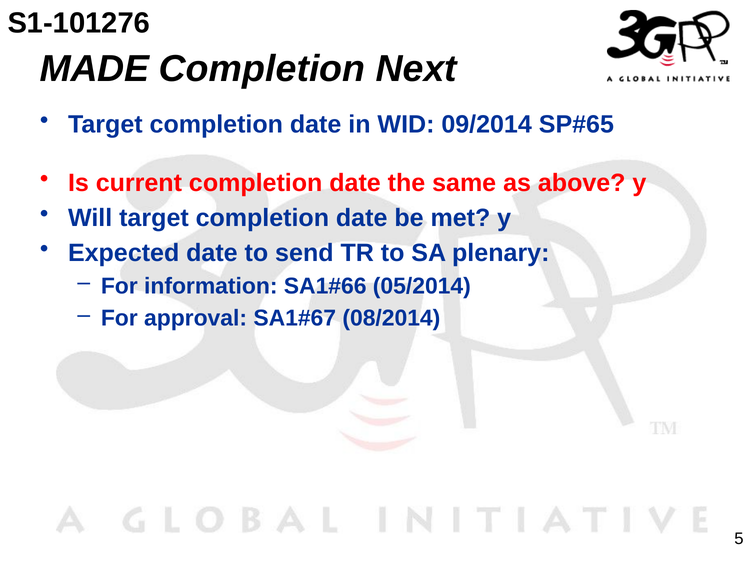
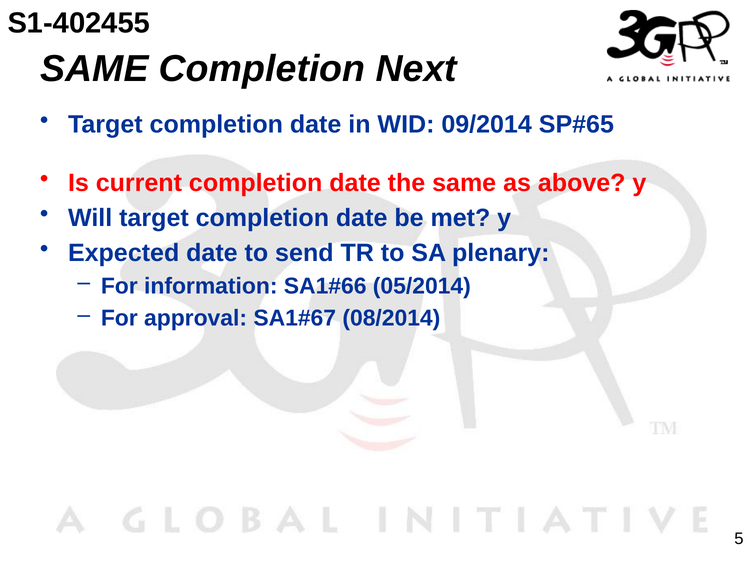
S1-101276: S1-101276 -> S1-402455 (79, 23)
MADE: MADE -> SAME (94, 69)
